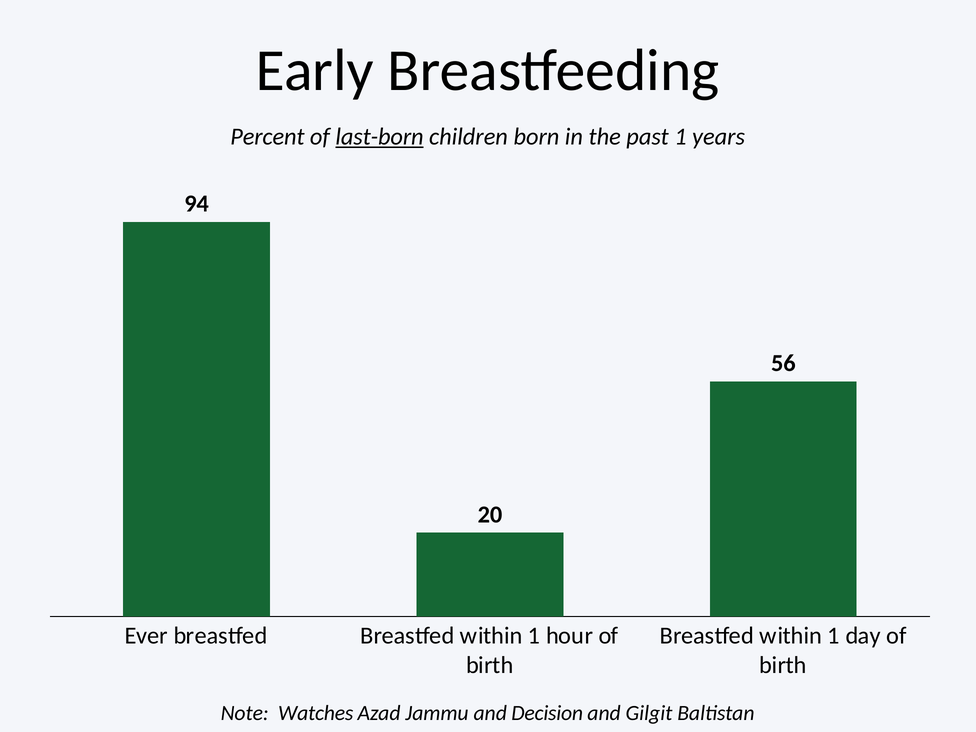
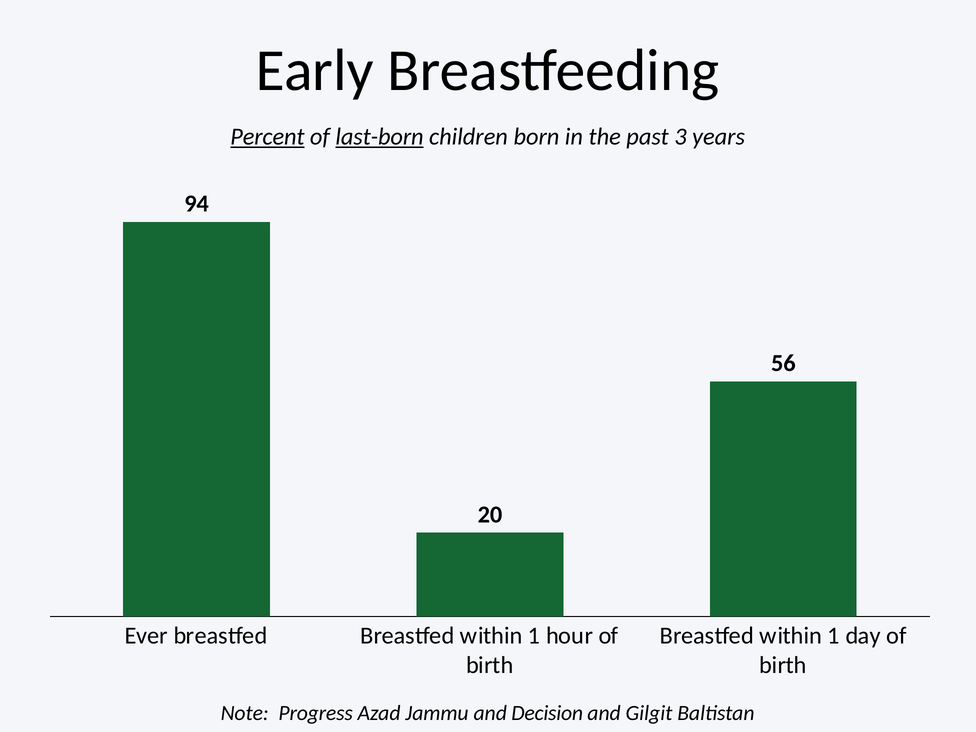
Percent underline: none -> present (267, 137)
past 1: 1 -> 3 (681, 137)
Watches: Watches -> Progress (316, 713)
